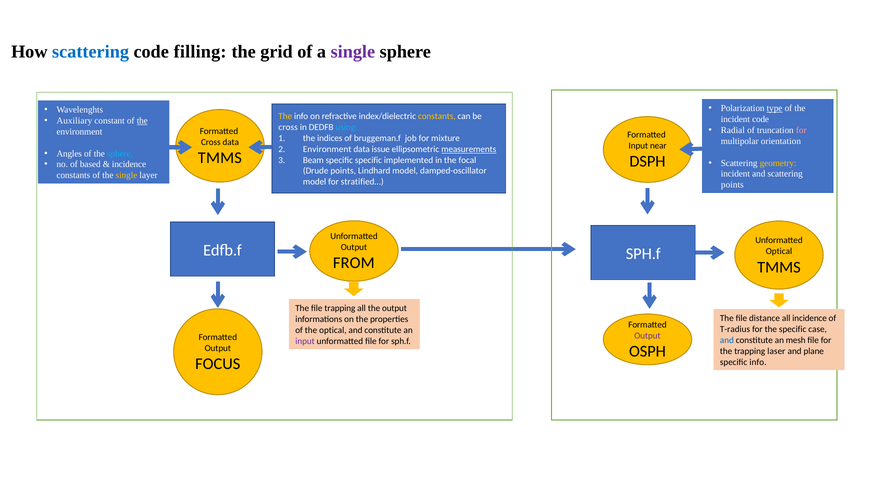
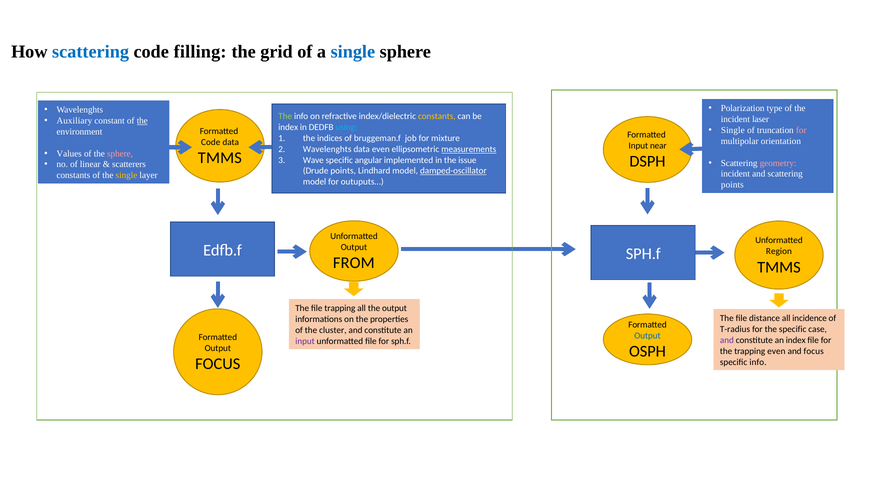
single colour: purple -> blue (353, 52)
type underline: present -> none (775, 108)
The colour: yellow -> light green (285, 116)
incident code: code -> laser (761, 119)
cross: cross -> index (288, 127)
Radial: Radial -> Single (733, 130)
Cross: Cross -> Code (211, 142)
Environment: Environment -> Wavelenghts (327, 149)
data issue: issue -> even (381, 149)
Angles: Angles -> Values (69, 154)
sphere colour: light blue -> pink (120, 154)
Beam: Beam -> Wave (313, 160)
specific specific: specific -> angular (368, 160)
focal: focal -> issue (467, 160)
geometry colour: yellow -> pink (778, 163)
based: based -> linear (90, 164)
incidence: incidence -> scatterers (129, 164)
damped-oscillator underline: none -> present (453, 171)
stratified…: stratified… -> outuputs… (362, 182)
Optical: Optical -> Region (779, 251)
the optical: optical -> cluster (333, 330)
Output colour: purple -> blue (648, 336)
and colour: blue -> purple (727, 340)
an mesh: mesh -> index (796, 340)
trapping laser: laser -> even (776, 351)
and plane: plane -> focus (814, 351)
